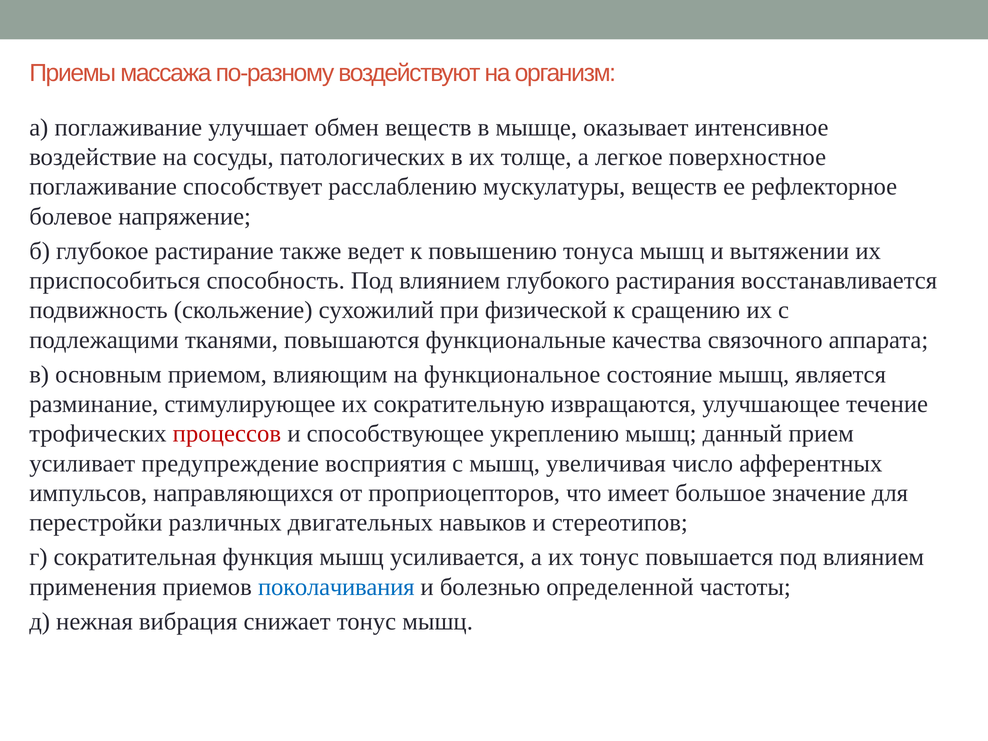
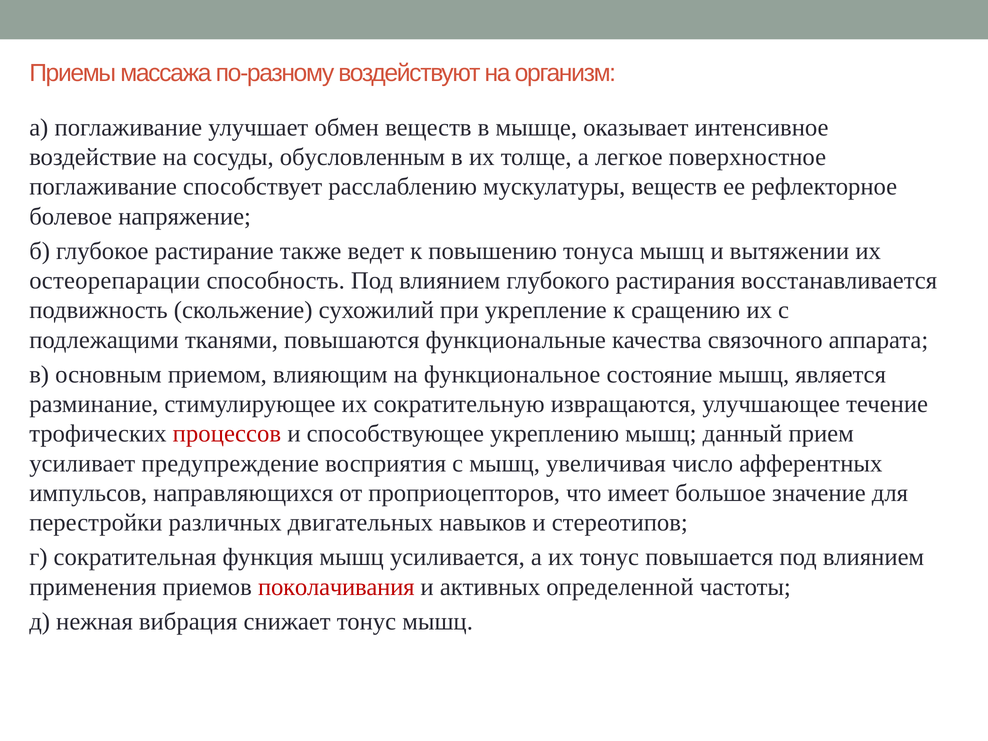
патологических: патологических -> обусловленным (362, 157)
приспособиться: приспособиться -> остеорепарации (115, 281)
физической: физической -> укрепление (546, 310)
поколачивания colour: blue -> red (336, 587)
болезнью: болезнью -> активных (490, 587)
